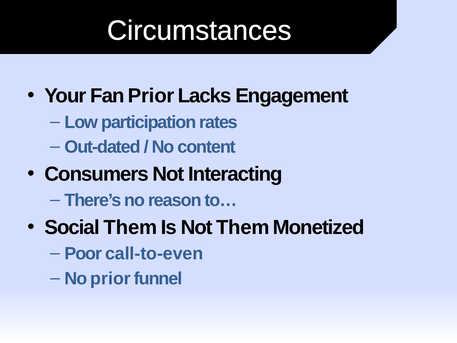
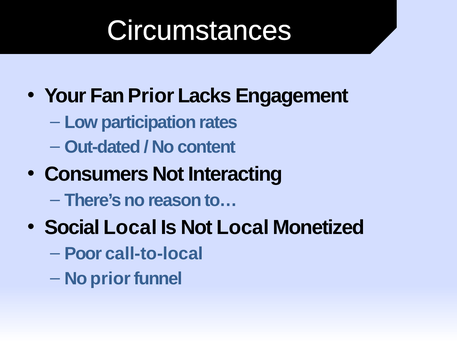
Social Them: Them -> Local (130, 227)
Not Them: Them -> Local (243, 227)
call-to-even: call-to-even -> call-to-local (154, 254)
